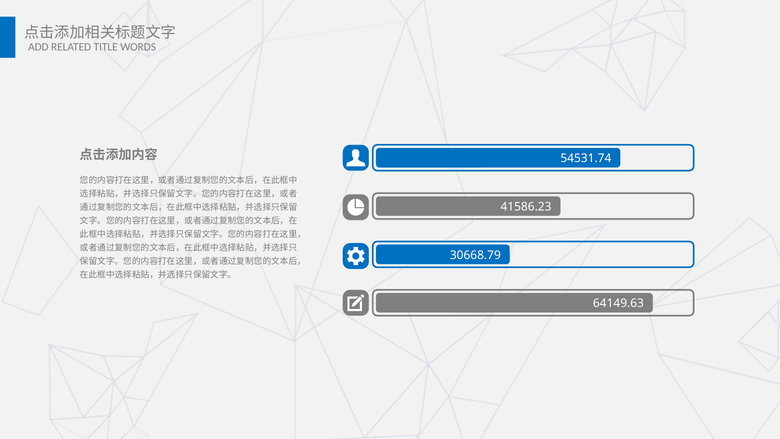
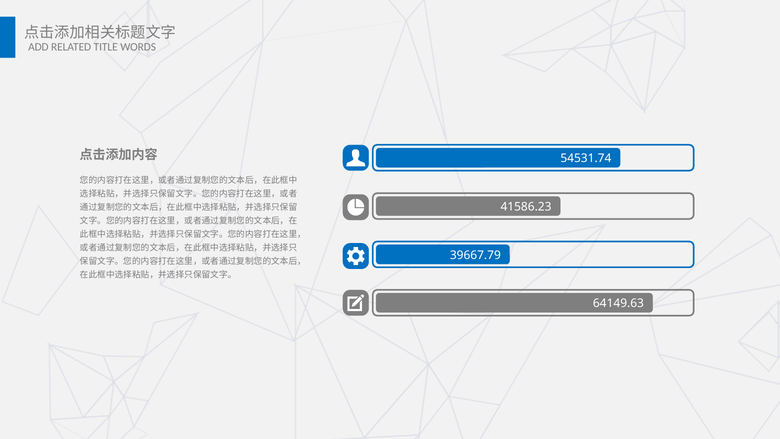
30668.79: 30668.79 -> 39667.79 (475, 255)
